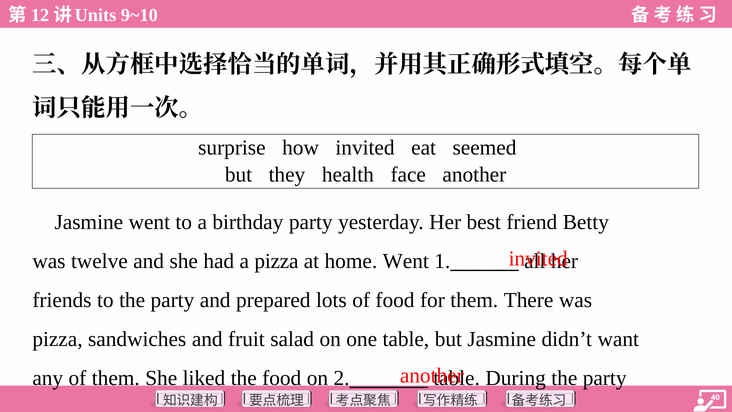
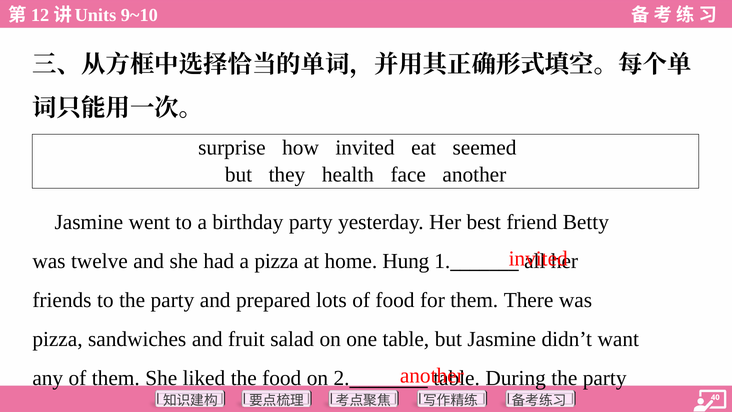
home Went: Went -> Hung (406, 261)
